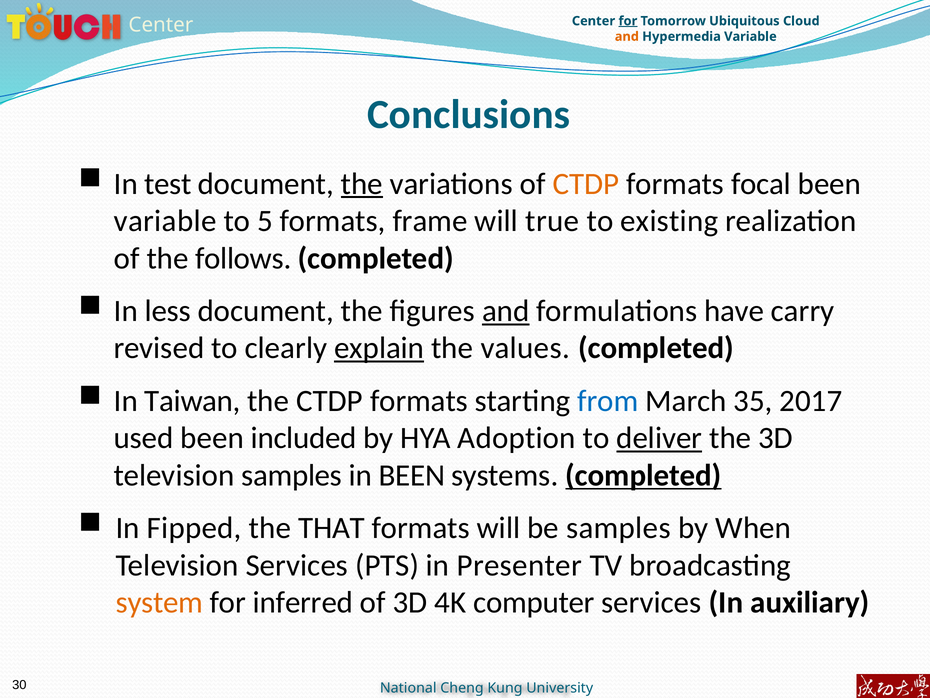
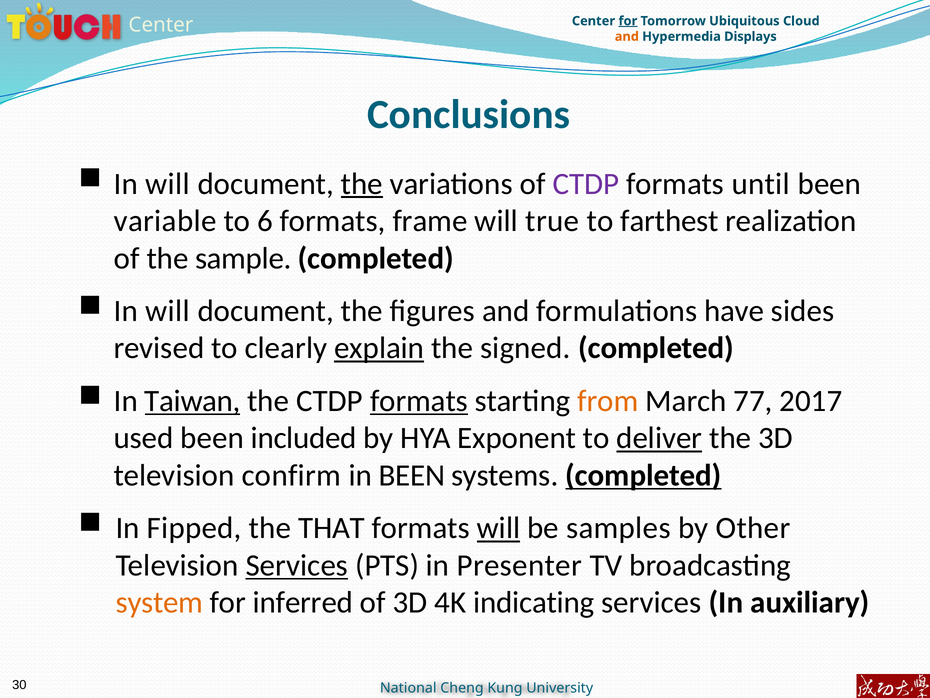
Variable: Variable -> Displays (750, 37)
test: test -> will (168, 184)
CTDP colour: orange -> purple (586, 184)
focal: focal -> until (761, 184)
5: 5 -> 6 (265, 221)
existing: existing -> farthest (670, 221)
follows: follows -> sample (243, 258)
less: less -> will (168, 311)
and underline: present -> none (506, 311)
carry: carry -> sides (803, 311)
values: values -> signed (525, 348)
Taiwan underline: none -> present (193, 401)
formats underline: none -> present (419, 401)
from colour: blue -> orange (608, 401)
35: 35 -> 77 (753, 401)
Adoption: Adoption -> Exponent (517, 438)
television samples: samples -> confirm (291, 475)
will underline: none -> present (498, 528)
When: When -> Other (753, 528)
Services underline: none -> present (297, 565)
computer: computer -> indicating (534, 602)
